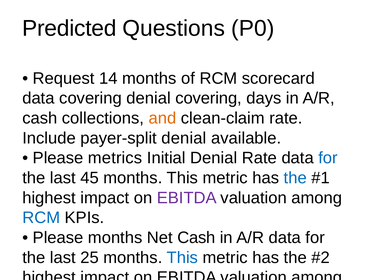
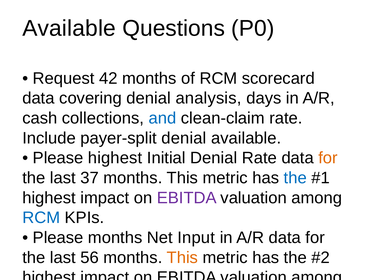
Predicted: Predicted -> Available (69, 28)
14: 14 -> 42 (108, 78)
denial covering: covering -> analysis (208, 98)
and colour: orange -> blue (162, 118)
Please metrics: metrics -> highest (115, 158)
for colour: blue -> orange (328, 158)
45: 45 -> 37 (90, 178)
Net Cash: Cash -> Input (196, 237)
25: 25 -> 56 (90, 257)
This colour: blue -> orange (182, 257)
